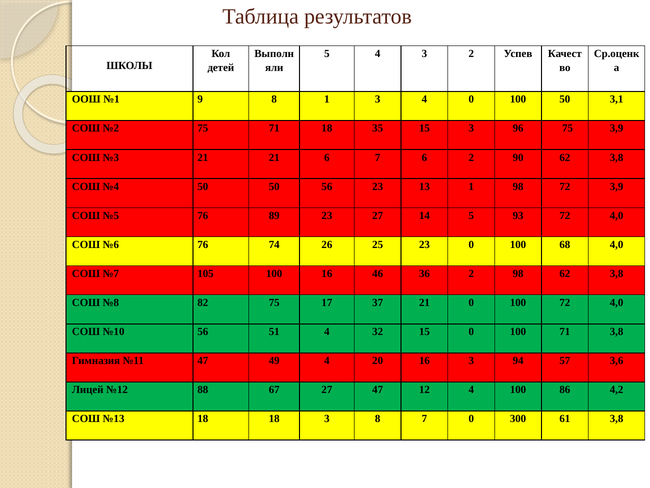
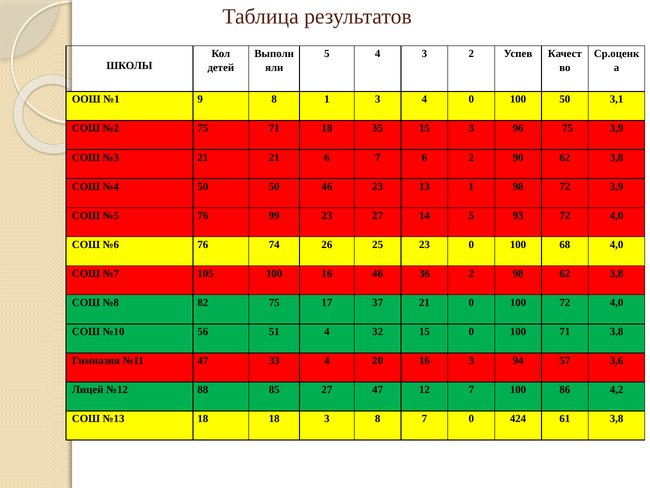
50 56: 56 -> 46 (327, 186)
89: 89 -> 99 (274, 215)
49: 49 -> 33 (274, 360)
67: 67 -> 85 (274, 389)
12 4: 4 -> 7 (471, 389)
300: 300 -> 424 (518, 418)
